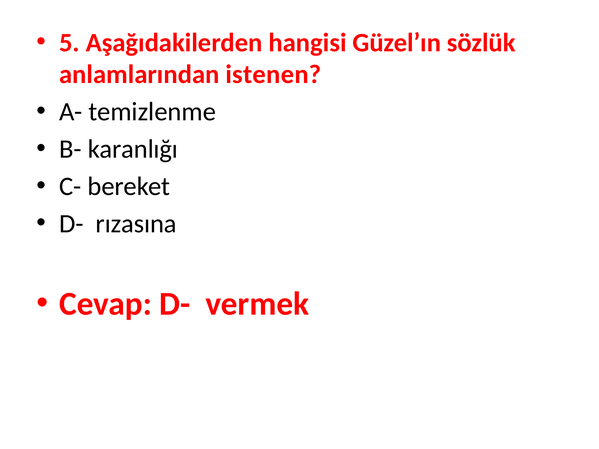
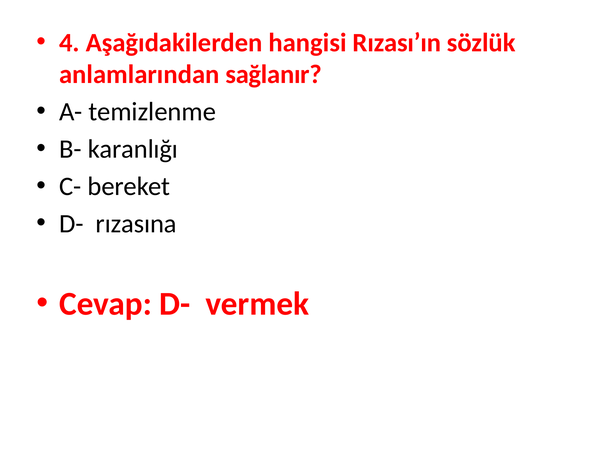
5: 5 -> 4 (69, 43)
Güzel’ın: Güzel’ın -> Rızası’ın (397, 43)
istenen: istenen -> sağlanır (274, 75)
